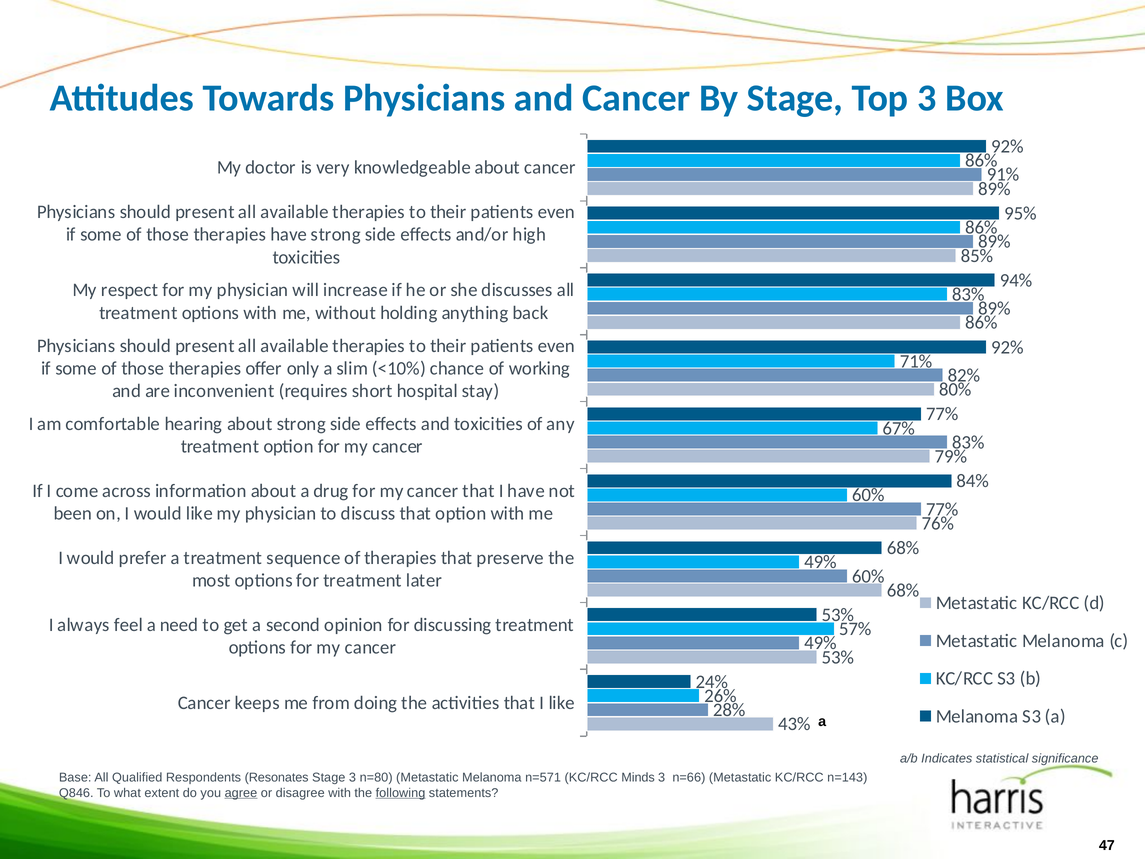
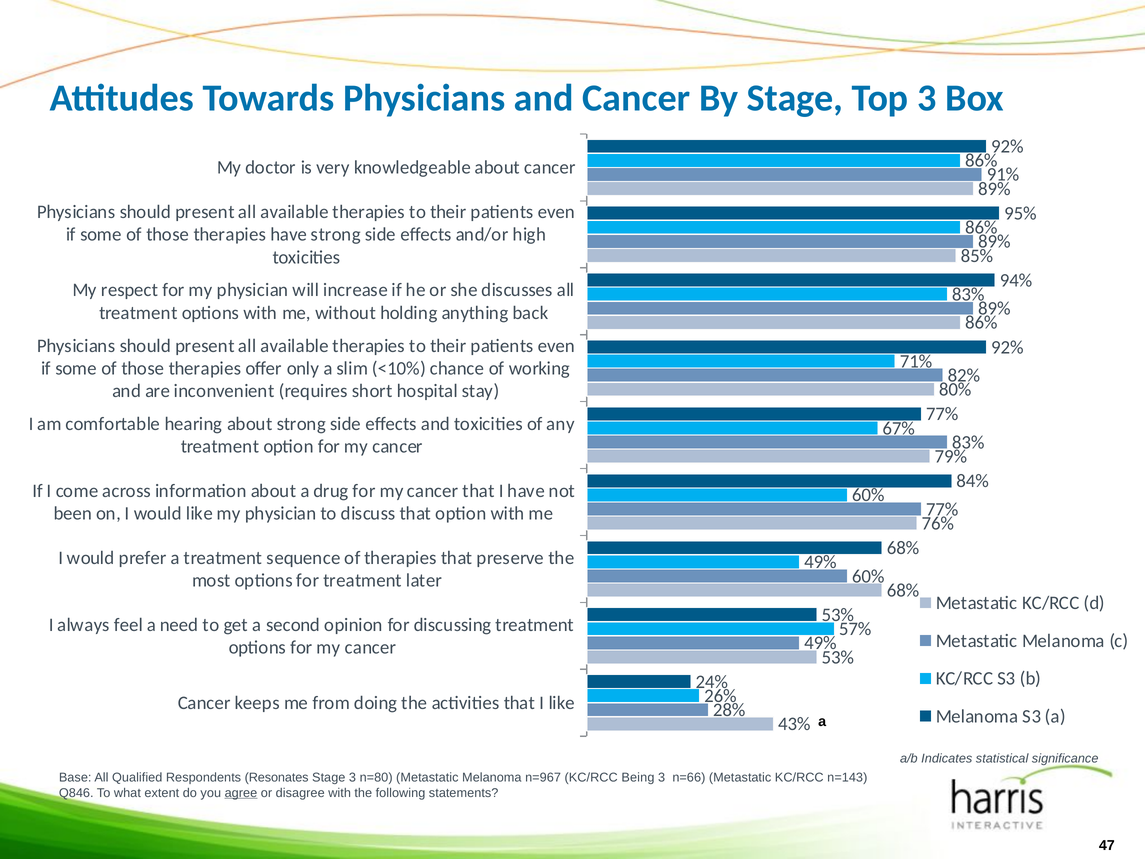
n=571: n=571 -> n=967 (543, 777)
Minds: Minds -> Being (638, 777)
following underline: present -> none (401, 793)
